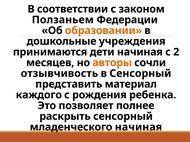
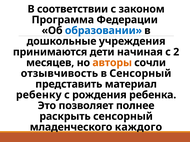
Ползаньем: Ползаньем -> Программа (63, 20)
образовании colour: orange -> blue (103, 31)
каждого: каждого -> ребенку (39, 95)
младенческого начиная: начиная -> каждого (138, 127)
